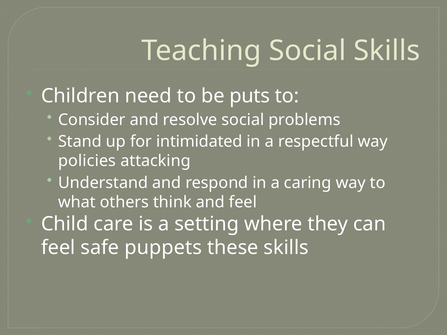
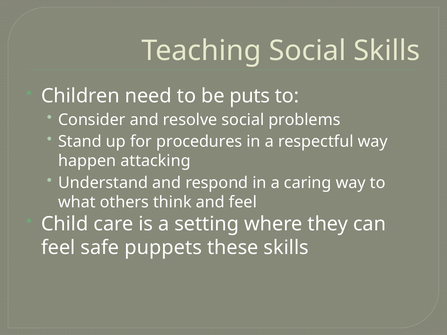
intimidated: intimidated -> procedures (199, 142)
policies: policies -> happen (87, 161)
